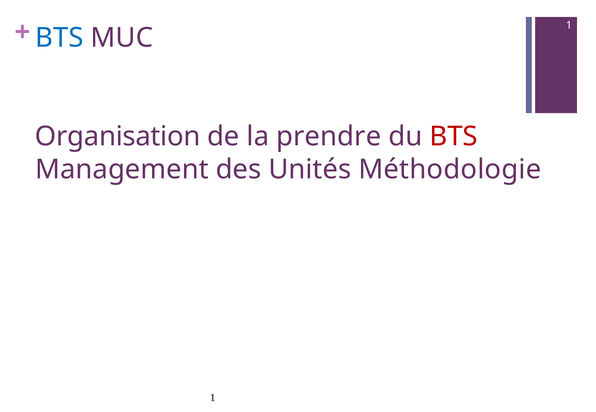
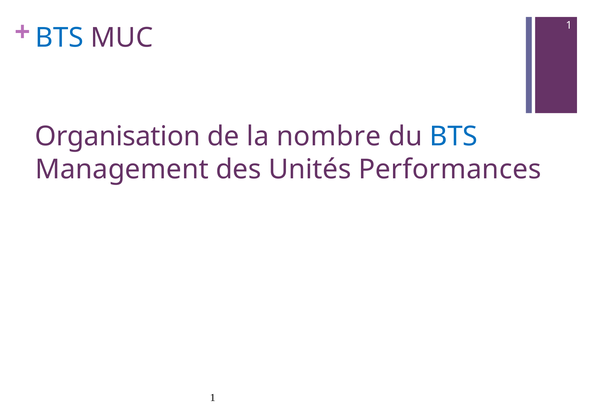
prendre: prendre -> nombre (329, 137)
BTS colour: red -> blue (454, 137)
Méthodologie: Méthodologie -> Performances (450, 170)
